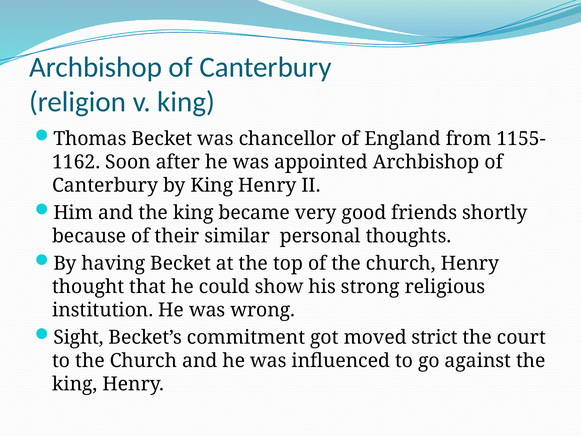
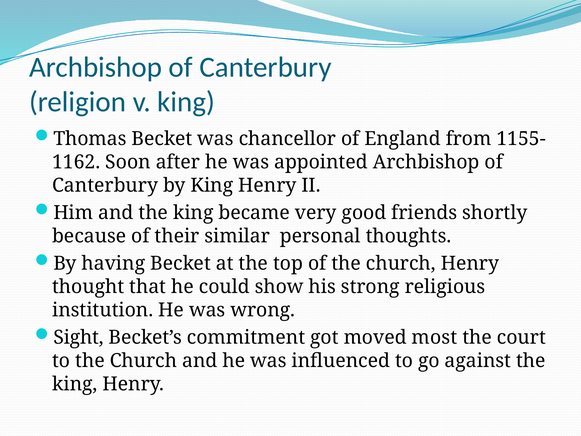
strict: strict -> most (434, 337)
